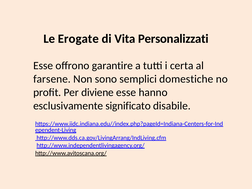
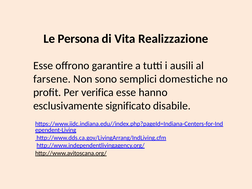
Erogate: Erogate -> Persona (78, 39)
Personalizzati: Personalizzati -> Realizzazione (173, 39)
certa: certa -> ausili (182, 66)
diviene: diviene -> verifica (98, 92)
